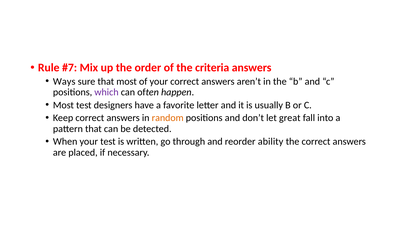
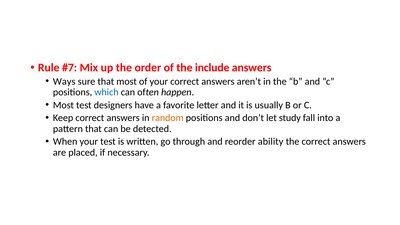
criteria: criteria -> include (212, 68)
which colour: purple -> blue (106, 92)
great: great -> study (290, 118)
